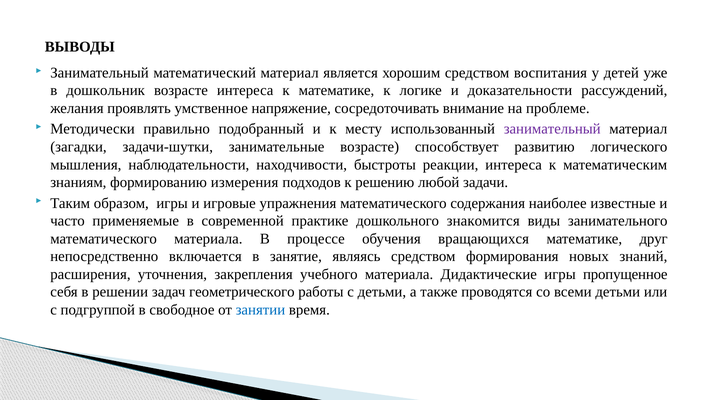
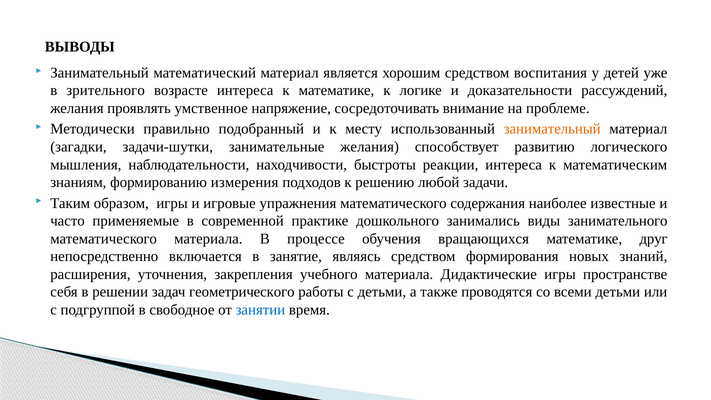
дошкольник: дошкольник -> зрительного (106, 91)
занимательный colour: purple -> orange (552, 129)
занимательные возрасте: возрасте -> желания (370, 147)
знакомится: знакомится -> занимались (483, 221)
пропущенное: пропущенное -> пространстве (625, 274)
